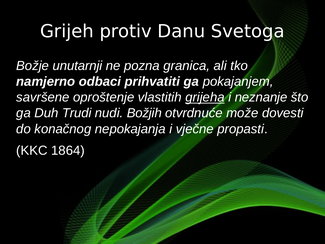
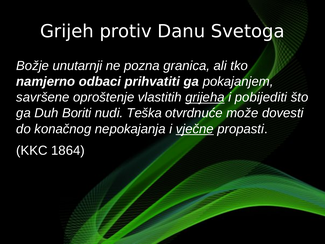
neznanje: neznanje -> pobijediti (261, 97)
Trudi: Trudi -> Boriti (77, 113)
Božjih: Božjih -> Teška (144, 113)
vječne underline: none -> present (195, 129)
